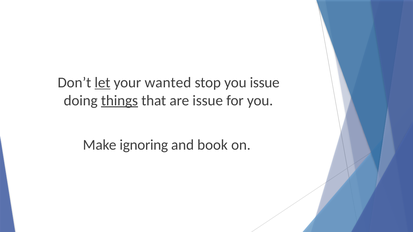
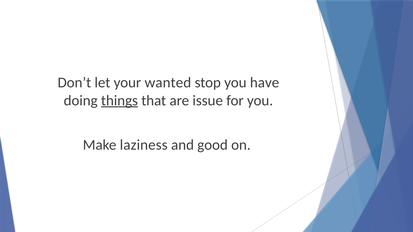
let underline: present -> none (102, 83)
you issue: issue -> have (265, 83)
ignoring: ignoring -> laziness (144, 145)
book: book -> good (213, 145)
